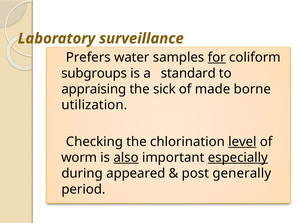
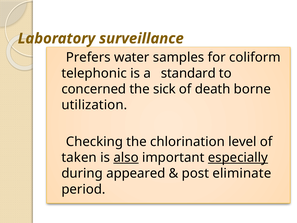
for underline: present -> none (217, 57)
subgroups: subgroups -> telephonic (94, 73)
appraising: appraising -> concerned (94, 89)
made: made -> death (213, 89)
level underline: present -> none (242, 142)
worm: worm -> taken (79, 157)
generally: generally -> eliminate (242, 173)
